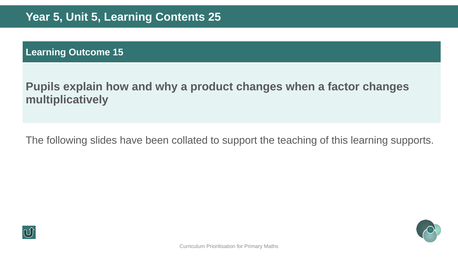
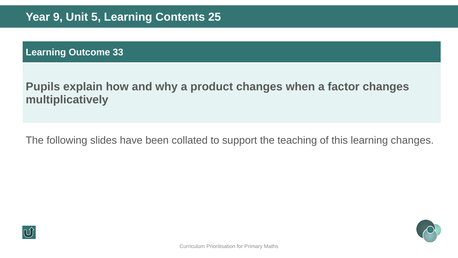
Year 5: 5 -> 9 (58, 17)
15: 15 -> 33 (118, 52)
learning supports: supports -> changes (412, 140)
